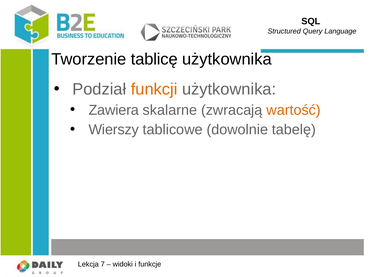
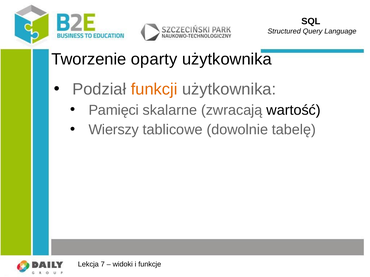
tablicę: tablicę -> oparty (154, 59)
Zawiera: Zawiera -> Pamięci (114, 110)
wartość colour: orange -> black (294, 110)
